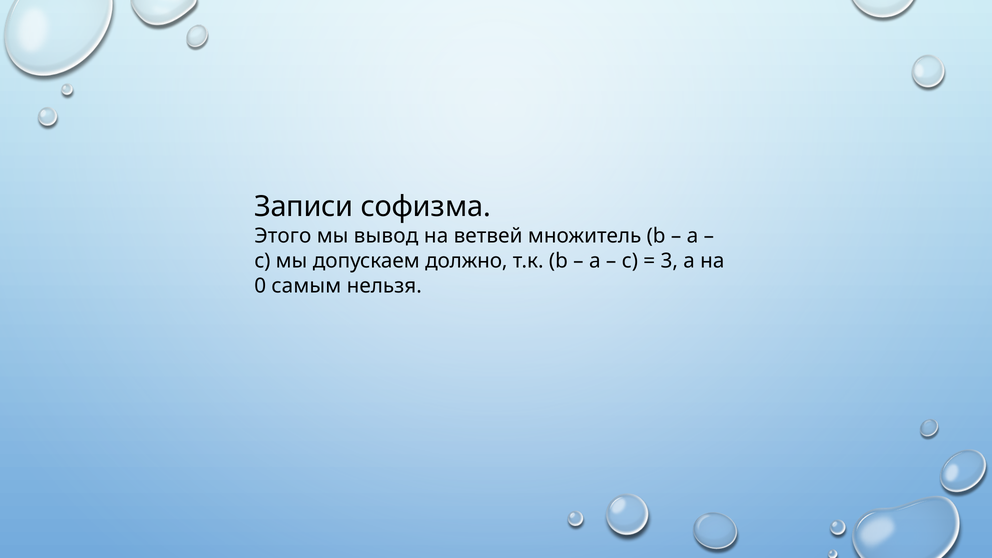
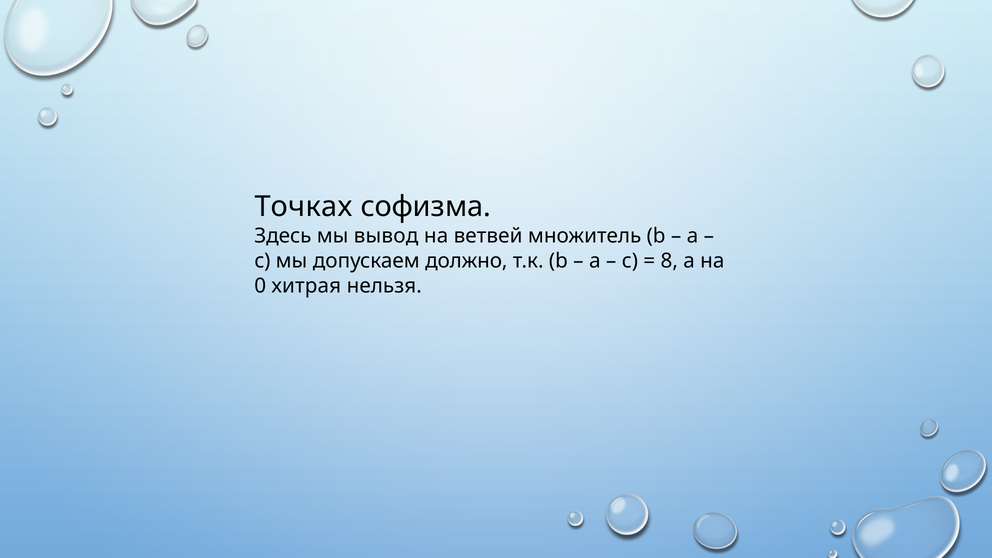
Записи: Записи -> Точках (304, 207)
Этого: Этого -> Здесь (283, 236)
3: 3 -> 8 (669, 261)
самым: самым -> хитрая (306, 286)
